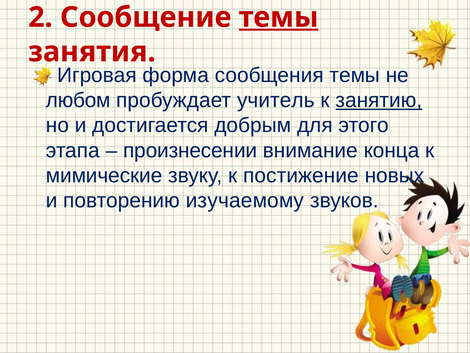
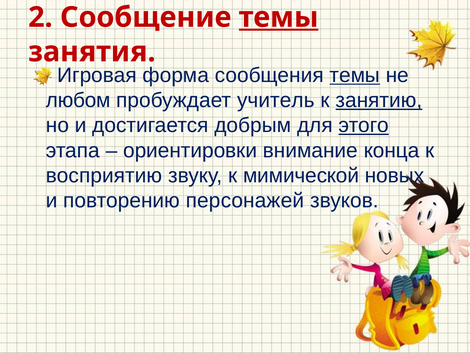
темы underline: none -> present (355, 75)
этого underline: none -> present (364, 125)
произнесении: произнесении -> ориентировки (190, 150)
мимические: мимические -> восприятию (104, 175)
постижение: постижение -> мимической (301, 175)
изучаемому: изучаемому -> персонажей (245, 200)
